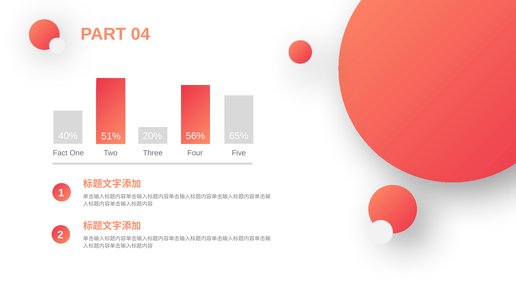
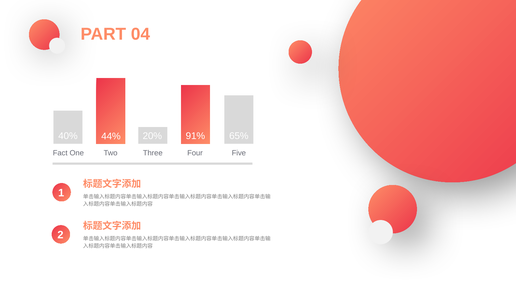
51%: 51% -> 44% (111, 136)
56%: 56% -> 91% (195, 136)
